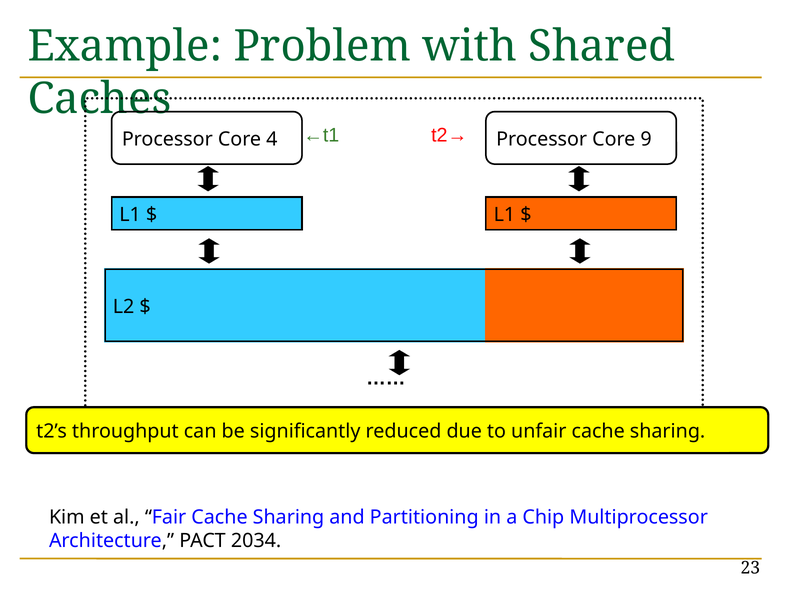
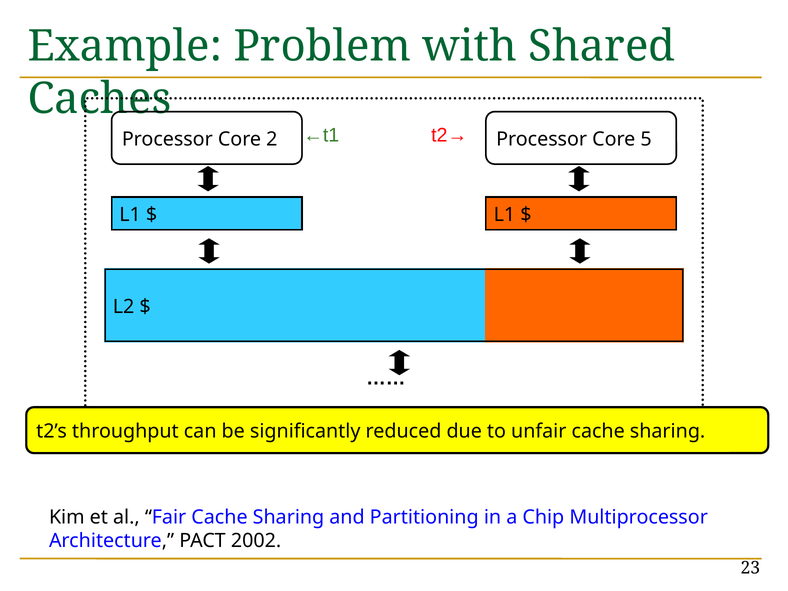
4: 4 -> 2 (272, 139)
9: 9 -> 5 (646, 139)
2034: 2034 -> 2002 (256, 541)
